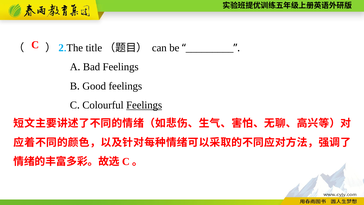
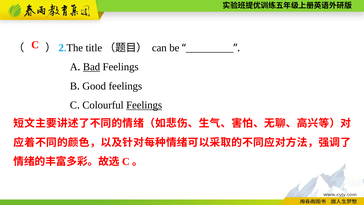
Bad underline: none -> present (92, 67)
